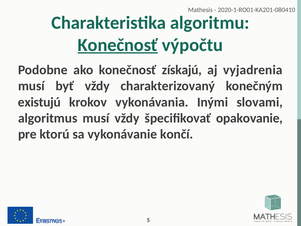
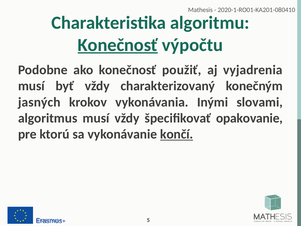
získajú: získajú -> použiť (182, 70)
existujú: existujú -> jasných (39, 102)
končí underline: none -> present (177, 134)
